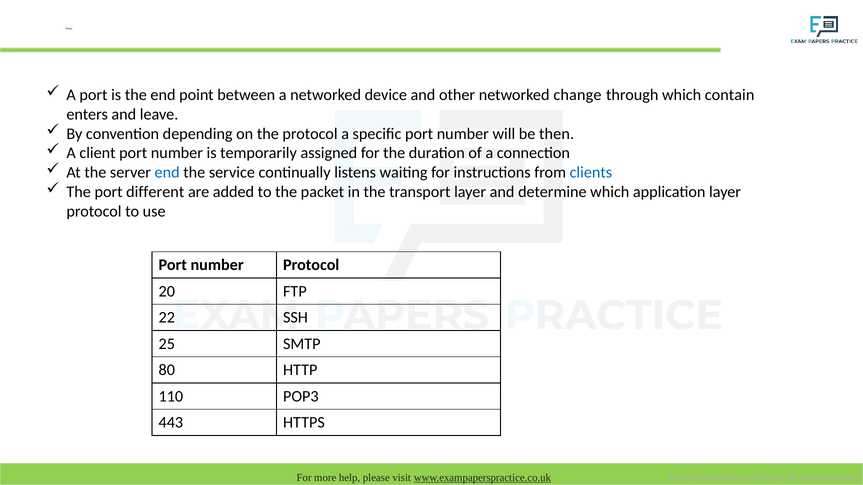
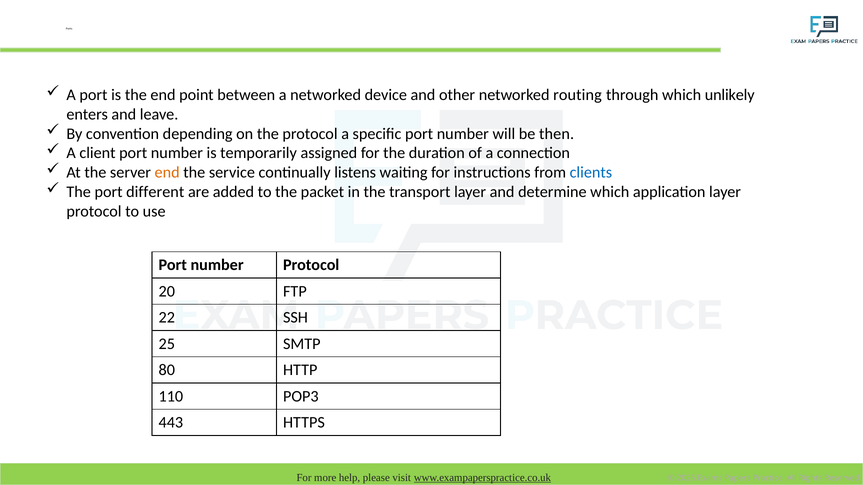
change: change -> routing (577, 95)
contain: contain -> unlikely (730, 95)
end colour: blue -> orange (167, 173)
